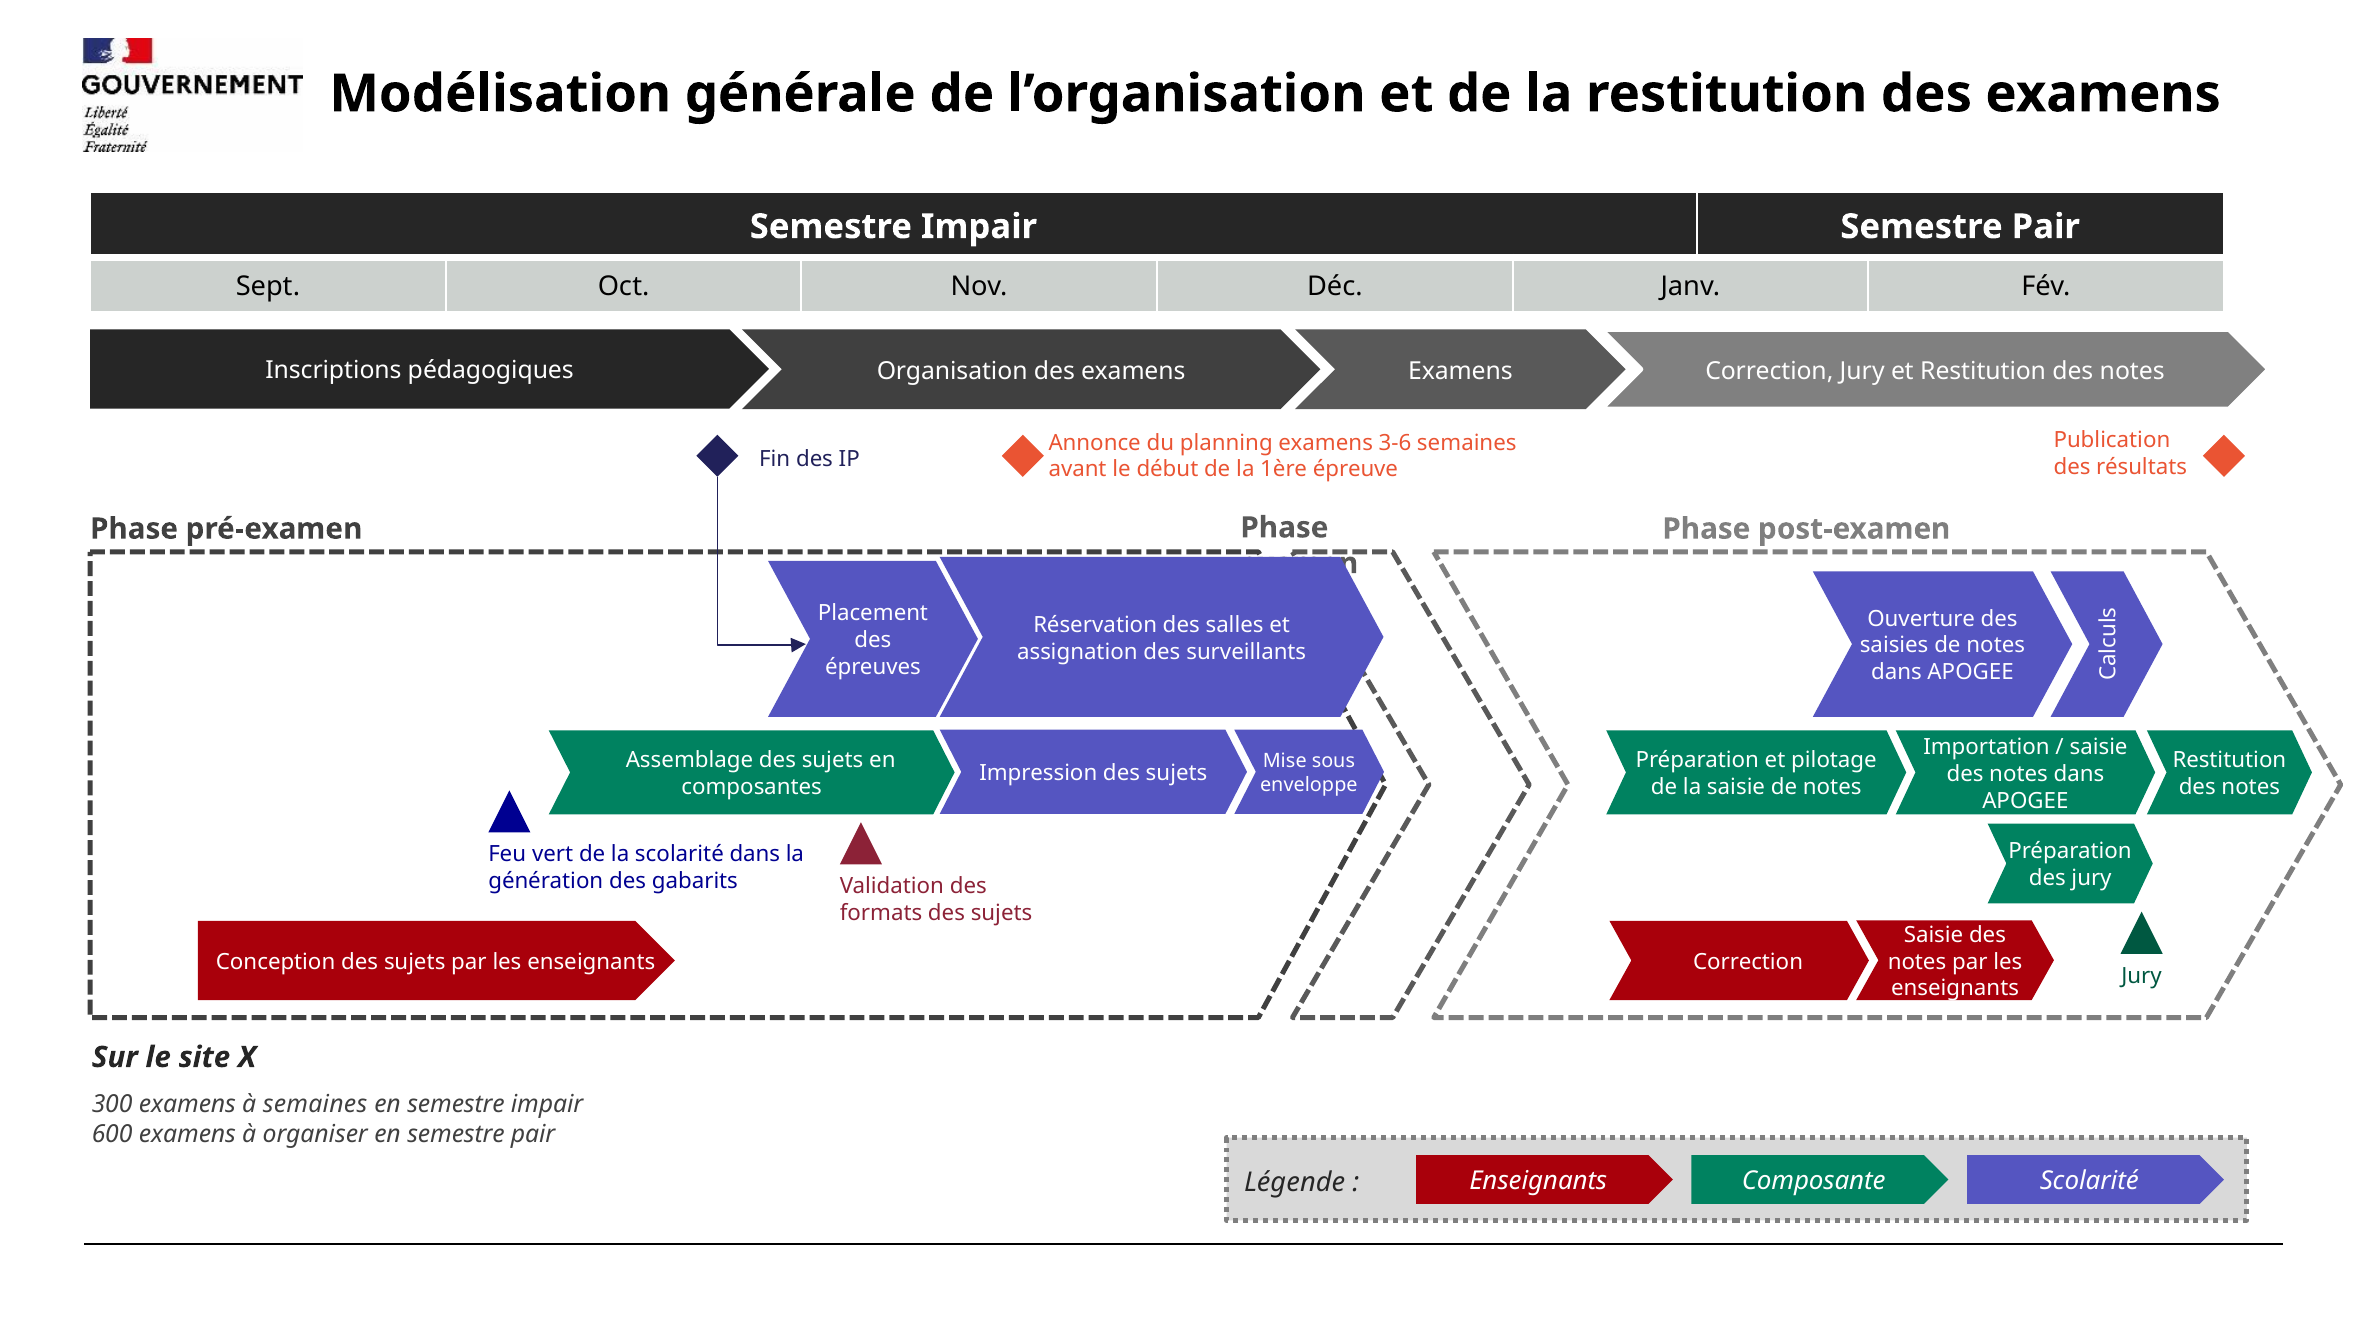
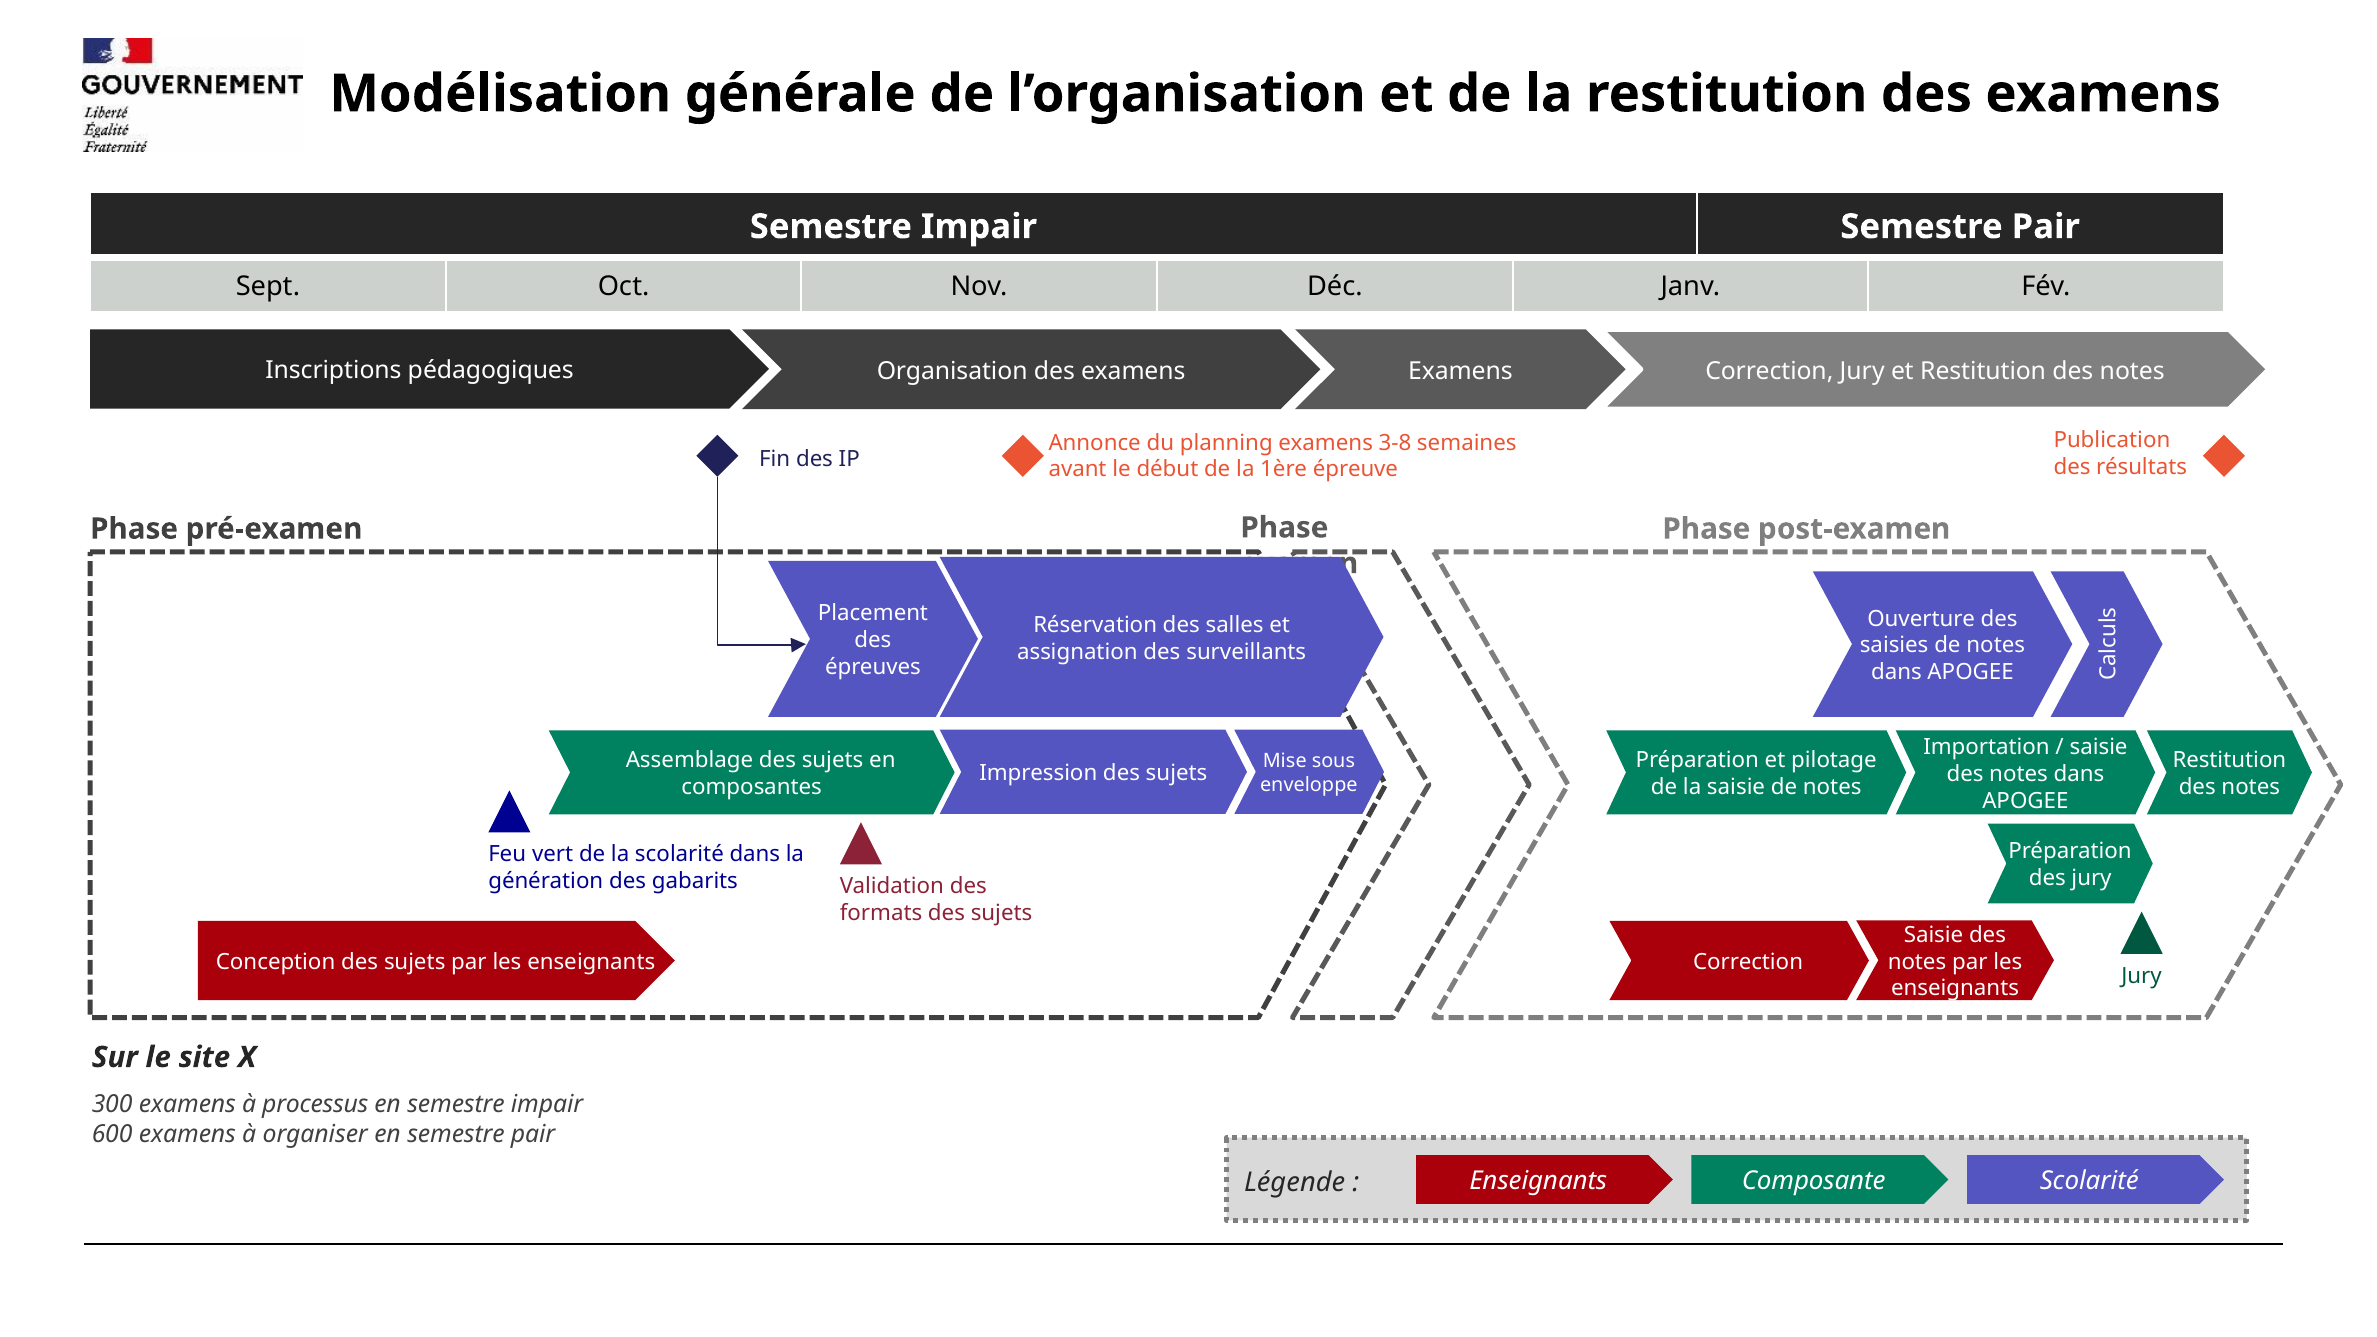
3-6: 3-6 -> 3-8 (1395, 443)
à semaines: semaines -> processus (315, 1105)
